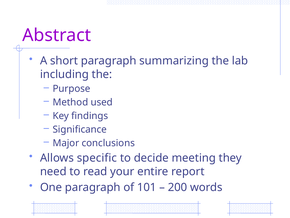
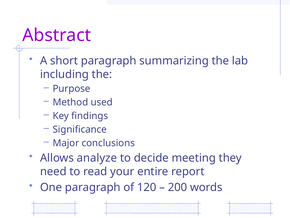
specific: specific -> analyze (97, 158)
101: 101 -> 120 (147, 187)
